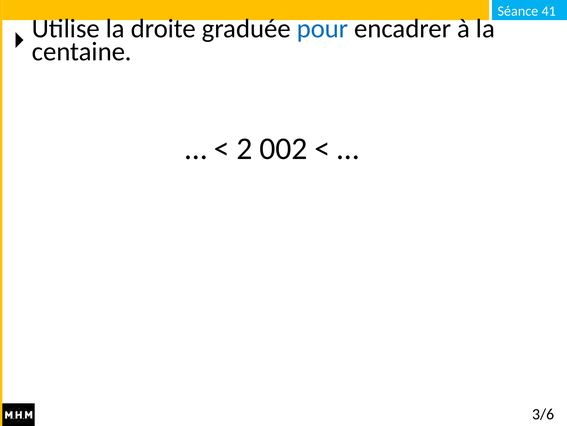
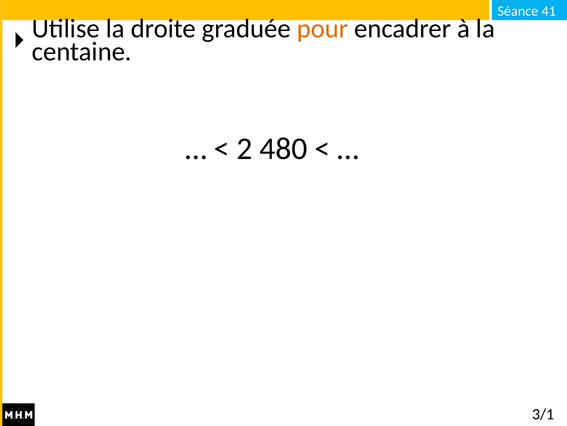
pour colour: blue -> orange (322, 29)
002: 002 -> 480 (283, 149)
3/6: 3/6 -> 3/1 (543, 414)
